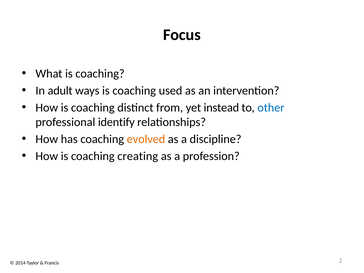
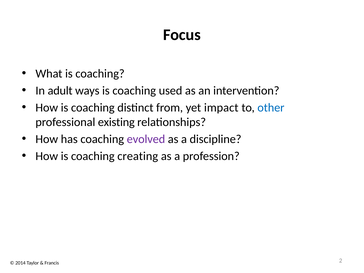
instead: instead -> impact (221, 108)
identify: identify -> existing (116, 122)
evolved colour: orange -> purple (146, 139)
